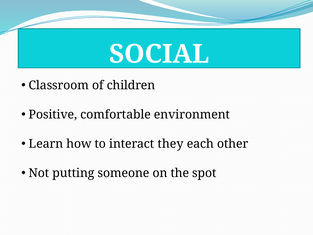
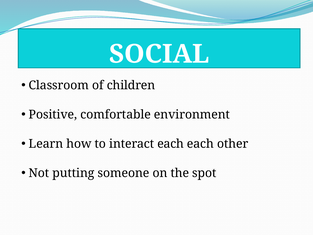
interact they: they -> each (171, 144)
